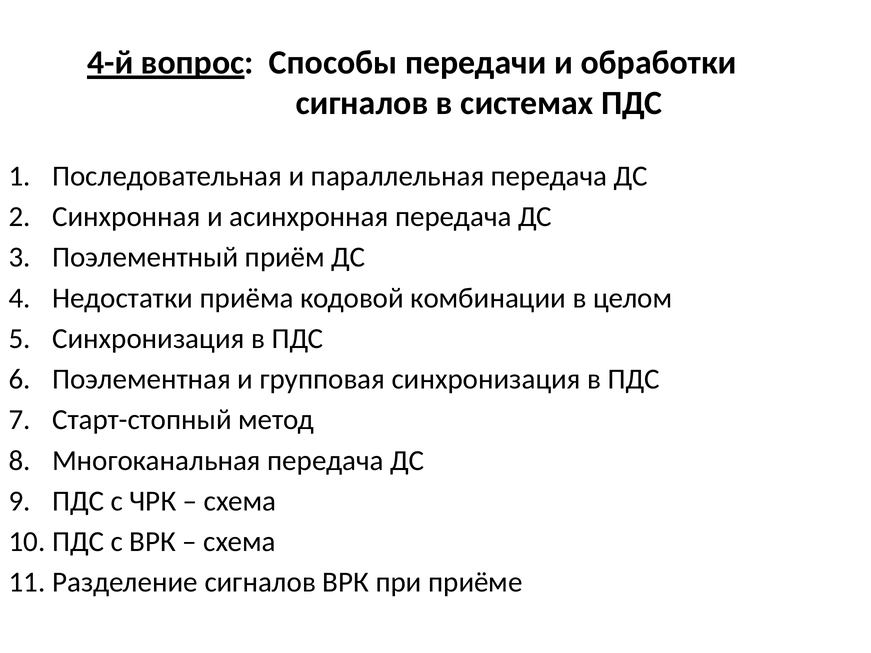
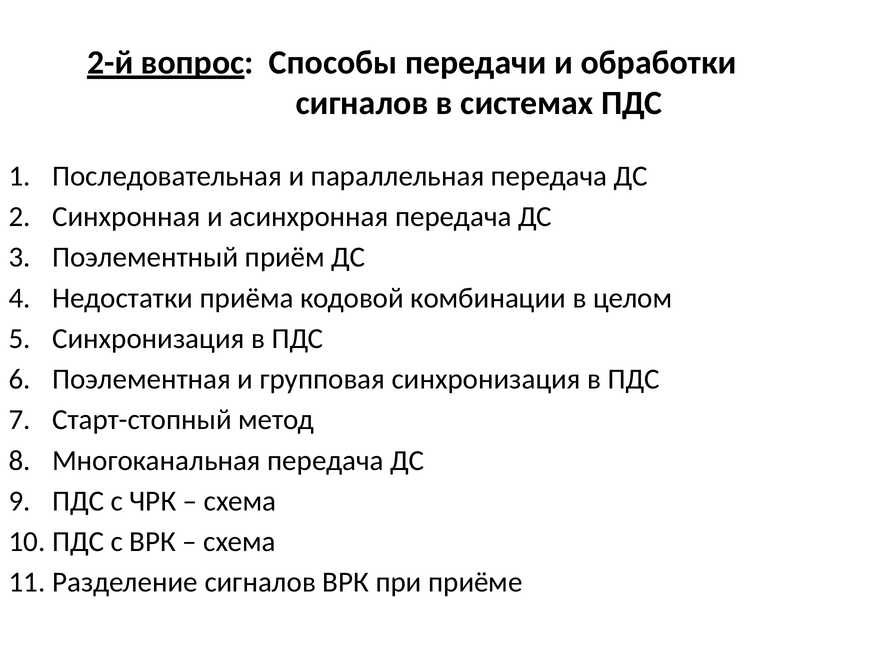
4-й: 4-й -> 2-й (110, 63)
